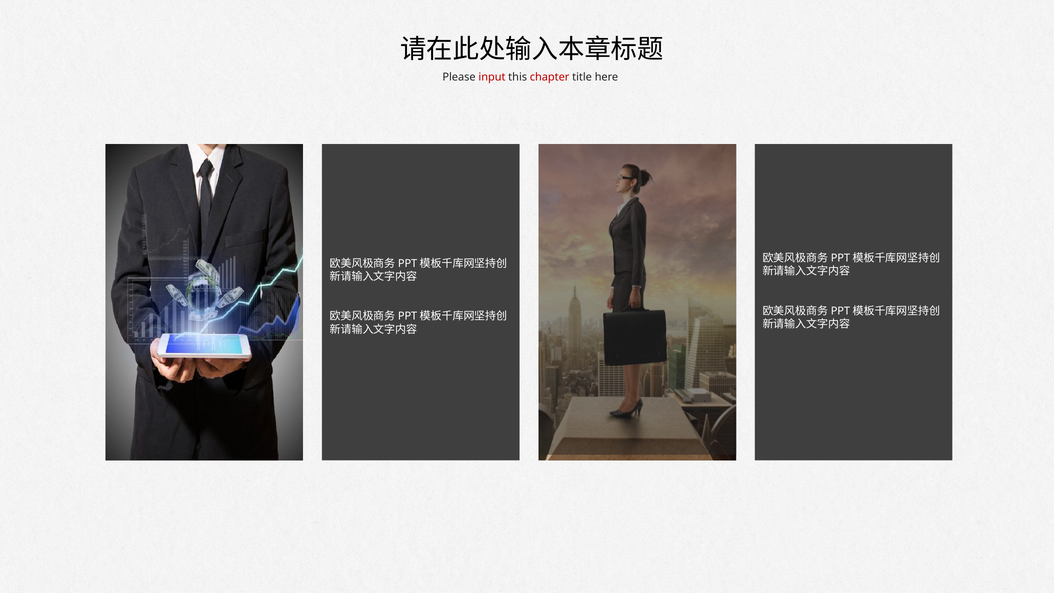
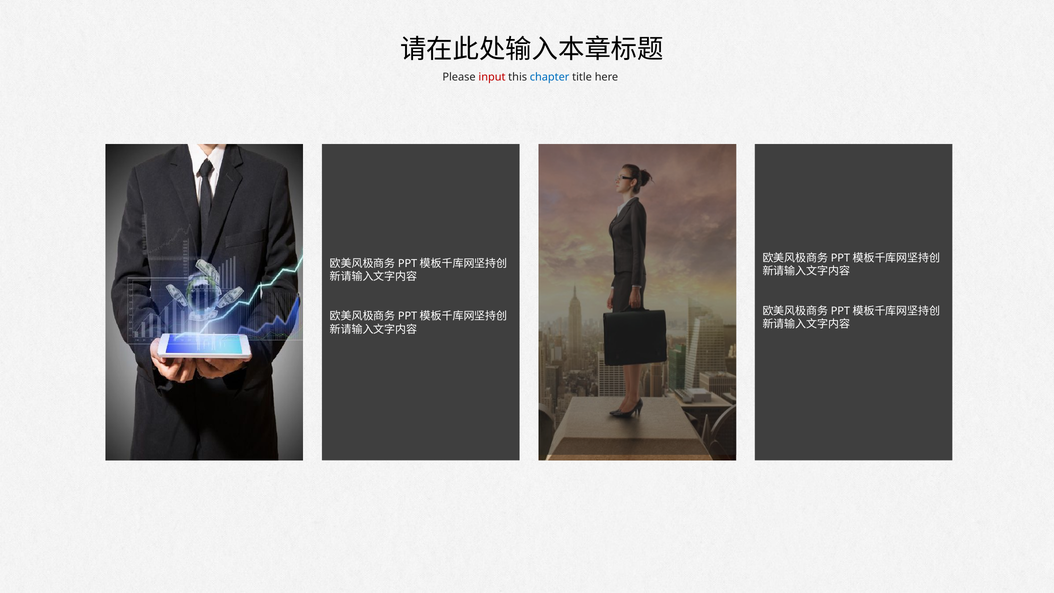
chapter colour: red -> blue (550, 77)
